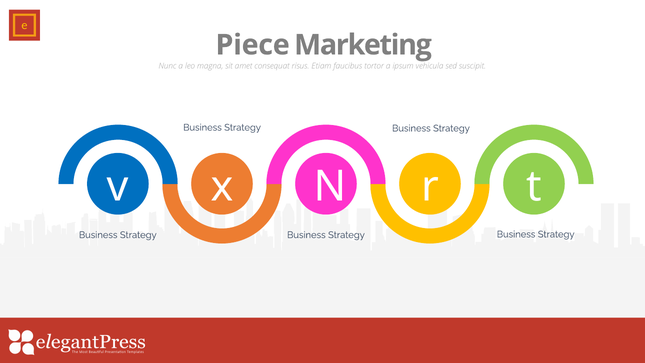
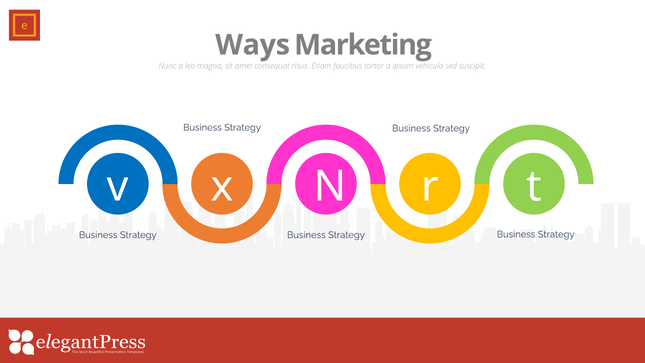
Piece: Piece -> Ways (253, 45)
